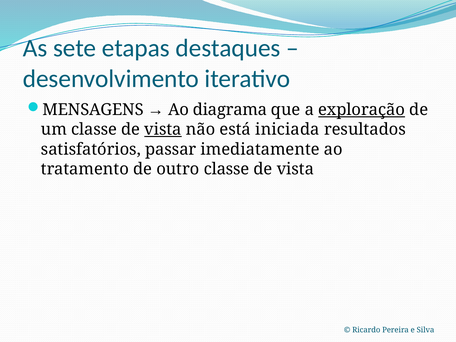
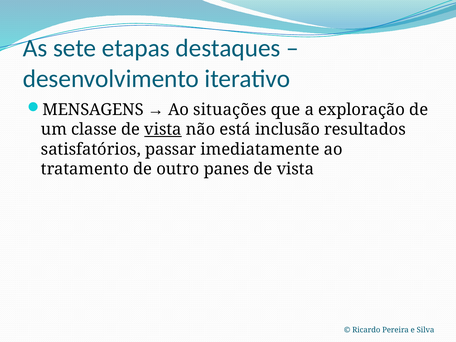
diagrama: diagrama -> situações (230, 110)
exploração underline: present -> none (362, 110)
iniciada: iniciada -> inclusão (288, 130)
outro classe: classe -> panes (227, 169)
